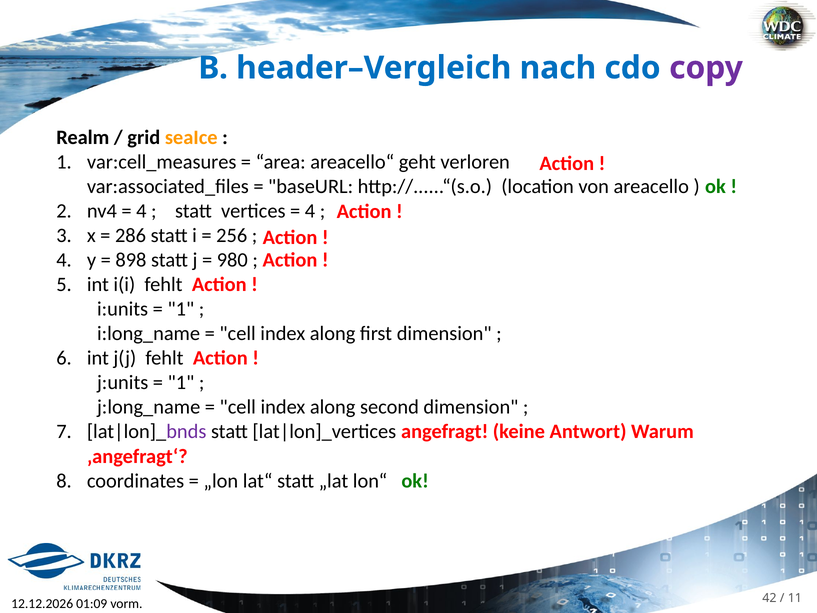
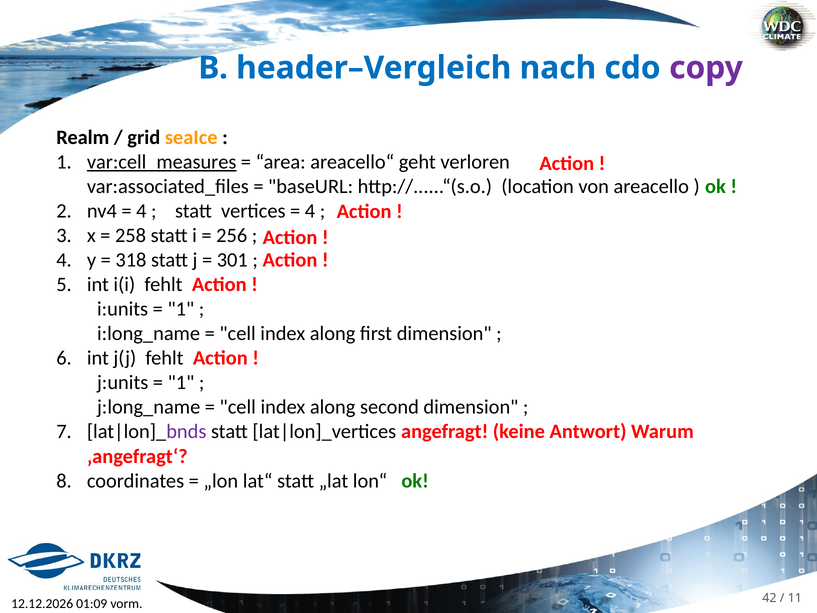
var:cell_measures underline: none -> present (162, 162)
286: 286 -> 258 (131, 235)
898: 898 -> 318 (131, 260)
980: 980 -> 301 (232, 260)
